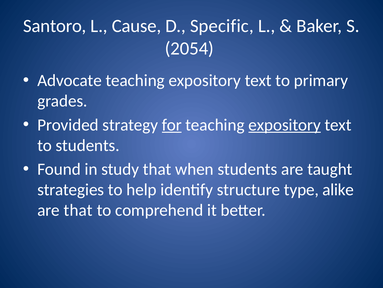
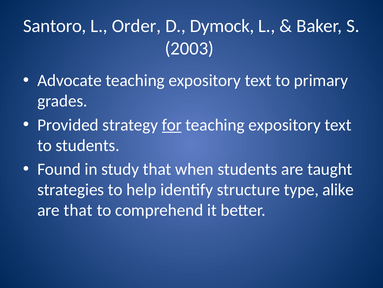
Cause: Cause -> Order (136, 26)
Specific: Specific -> Dymock (222, 26)
2054: 2054 -> 2003 (189, 48)
expository underline: present -> none (285, 125)
